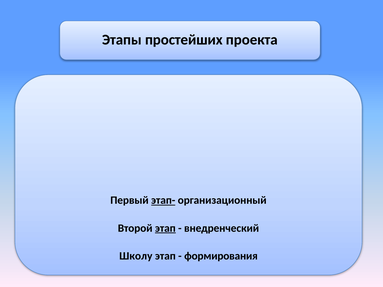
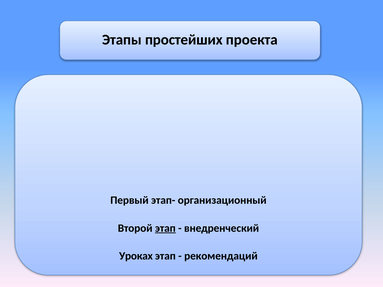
этап- underline: present -> none (163, 200)
Школу: Школу -> Уроках (136, 256)
формирования: формирования -> рекомендаций (221, 256)
